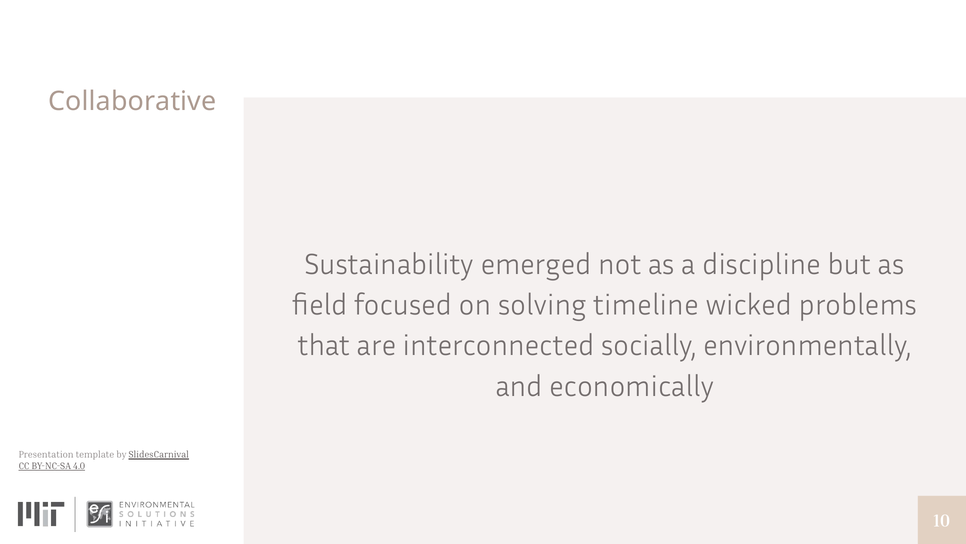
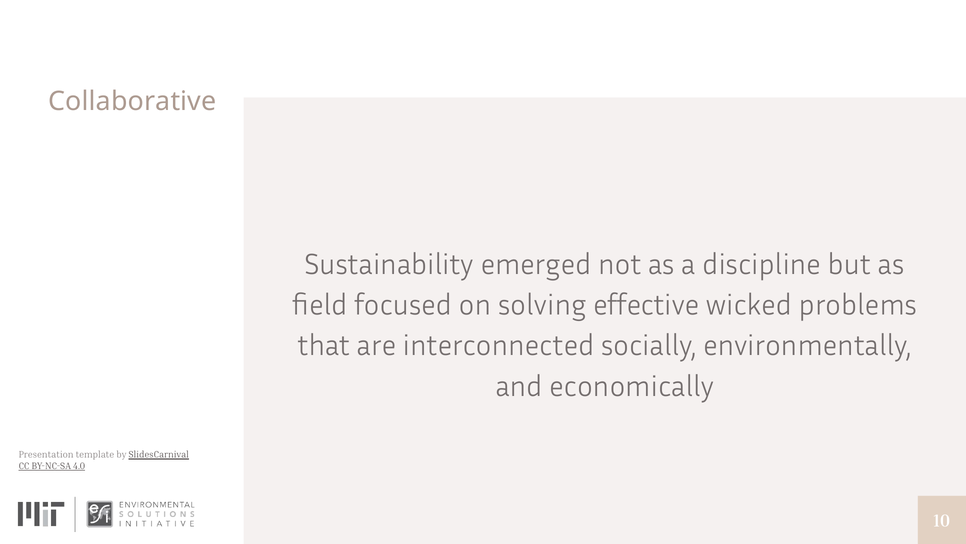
timeline: timeline -> effective (646, 305)
